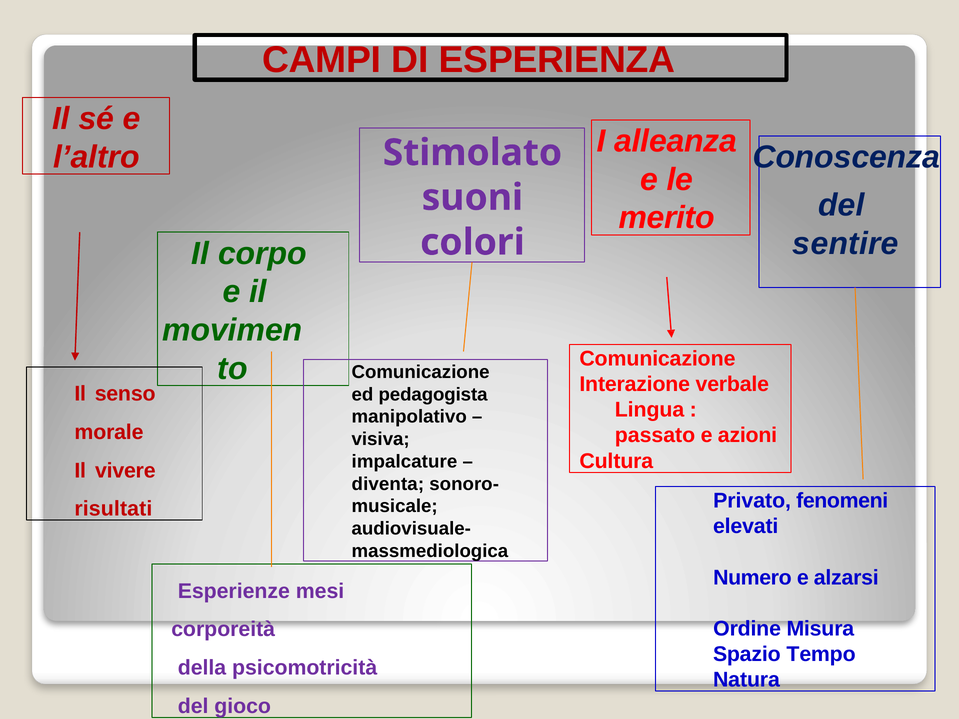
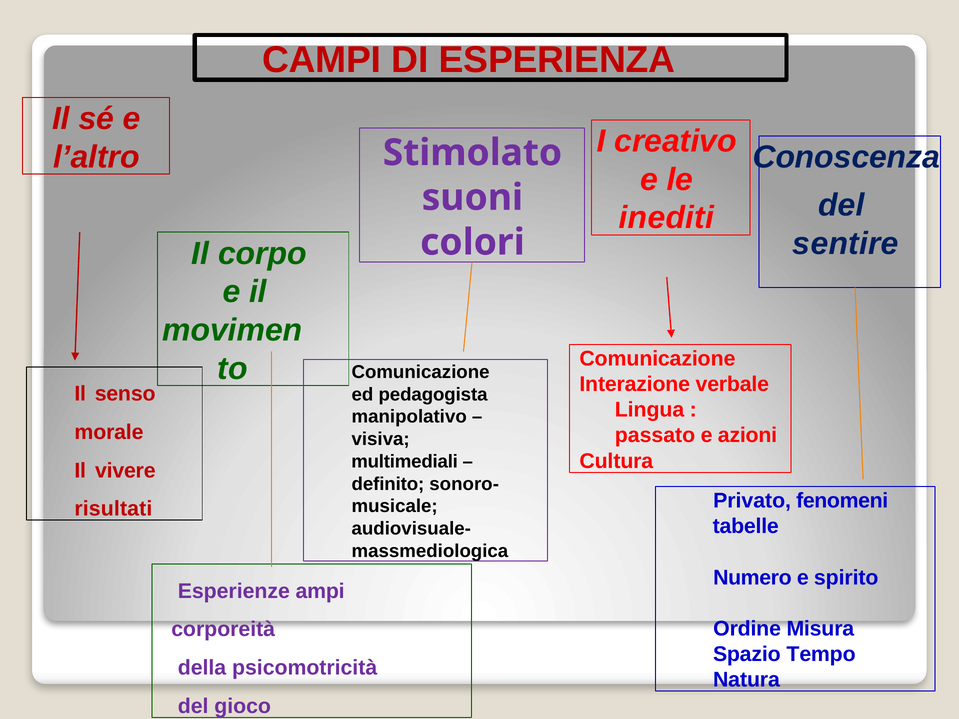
alleanza: alleanza -> creativo (675, 141)
merito: merito -> inediti (666, 218)
impalcature: impalcature -> multimediali (405, 462)
diventa: diventa -> definito (388, 484)
elevati: elevati -> tabelle (746, 527)
alzarsi: alzarsi -> spirito (846, 578)
mesi: mesi -> ampi (320, 591)
